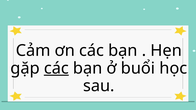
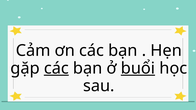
buổi underline: none -> present (138, 68)
